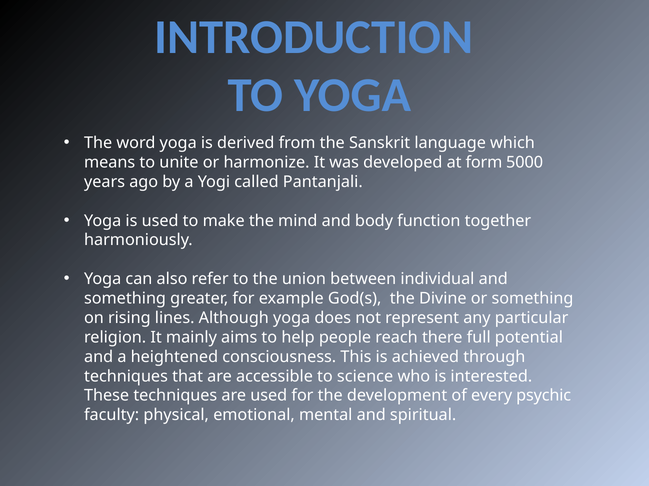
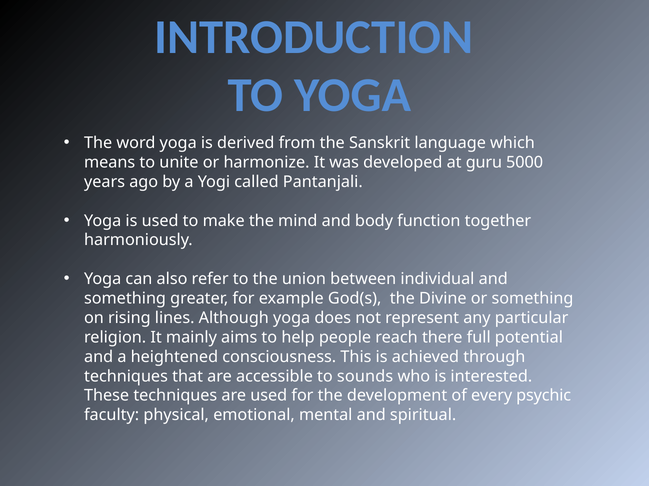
form: form -> guru (484, 163)
science: science -> sounds (365, 377)
